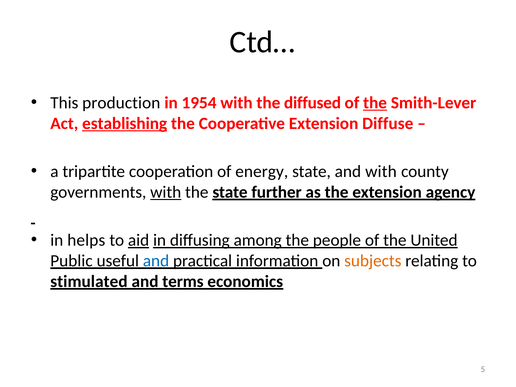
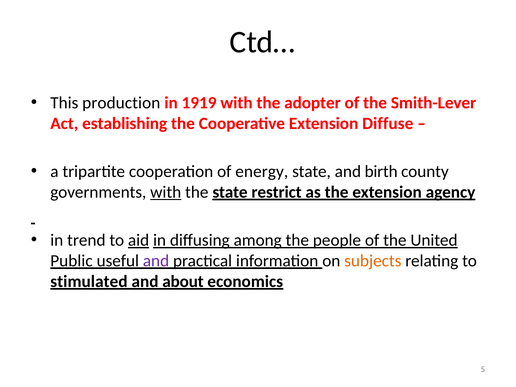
1954: 1954 -> 1919 (199, 103)
diffused: diffused -> adopter (312, 103)
the underline: present -> none (375, 103)
establishing underline: present -> none (125, 123)
and with: with -> birth (381, 171)
further: further -> restrict (277, 192)
helps: helps -> trend (86, 240)
and colour: blue -> purple (156, 261)
terms: terms -> about (183, 282)
